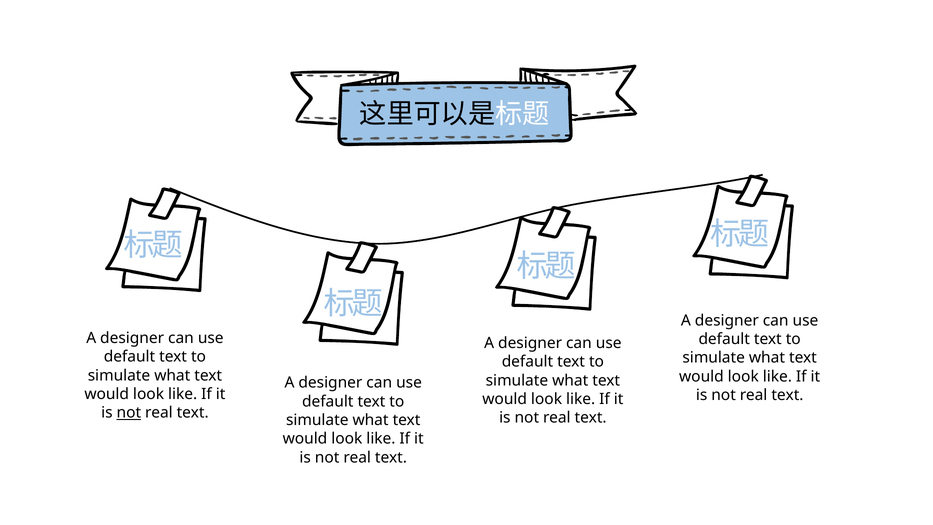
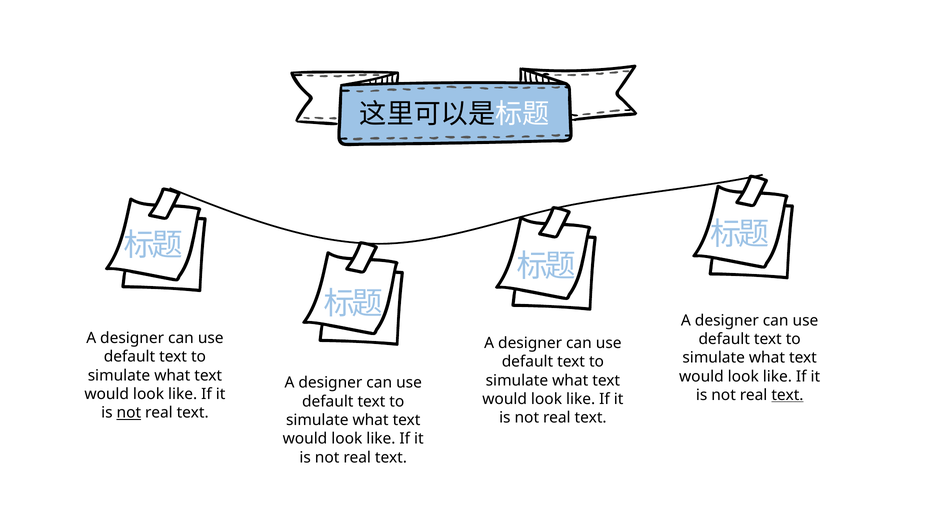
text underline: none -> present (787, 395)
